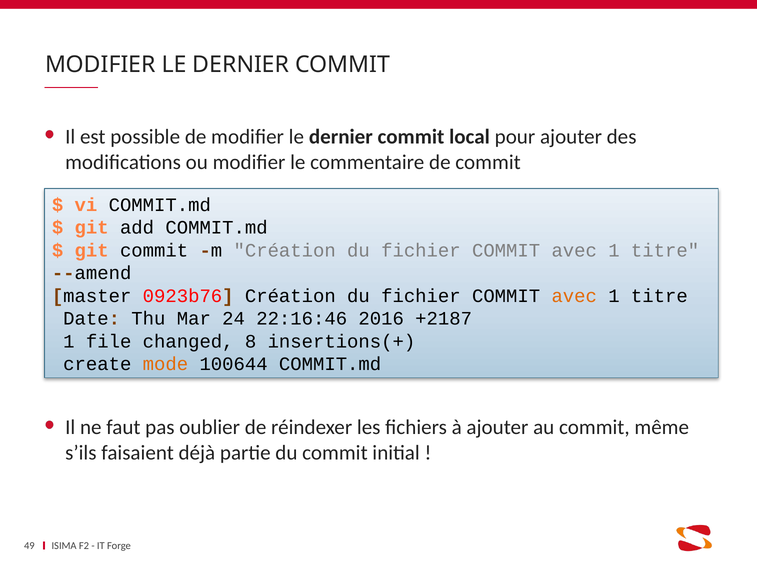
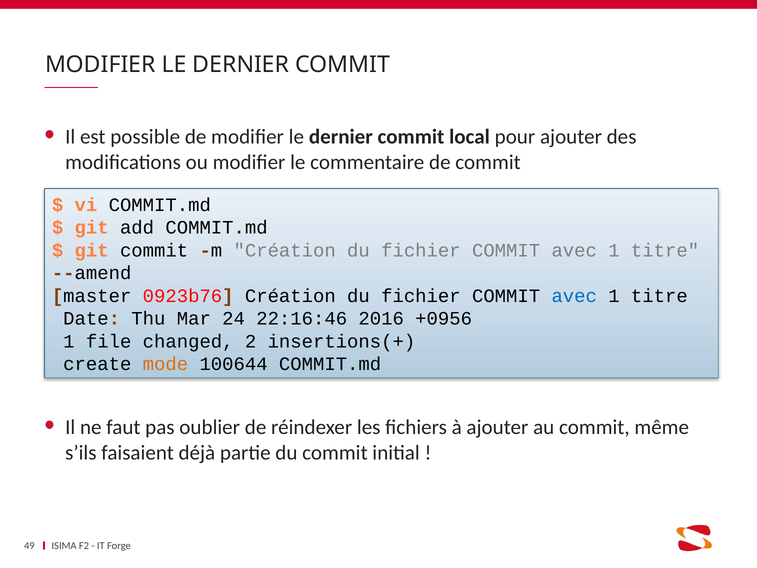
avec colour: orange -> blue (574, 296)
+2187: +2187 -> +0956 (444, 318)
8: 8 -> 2 (251, 341)
